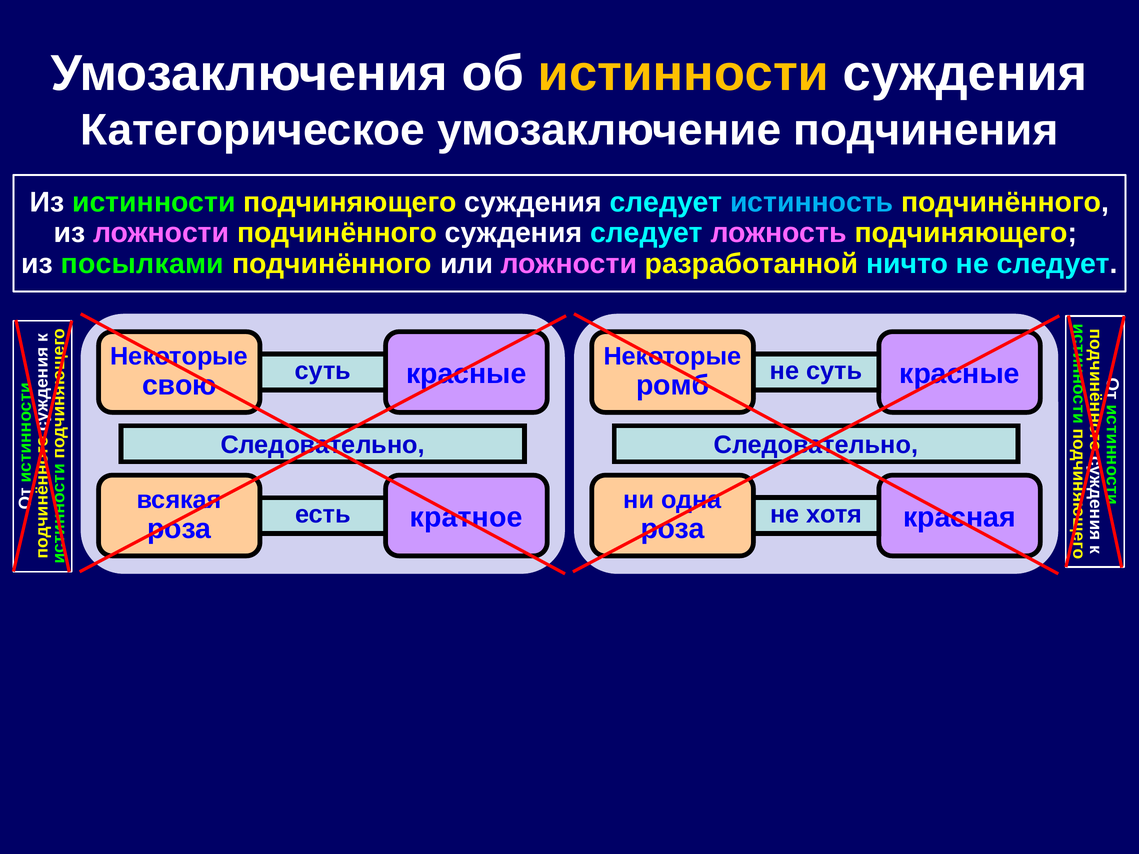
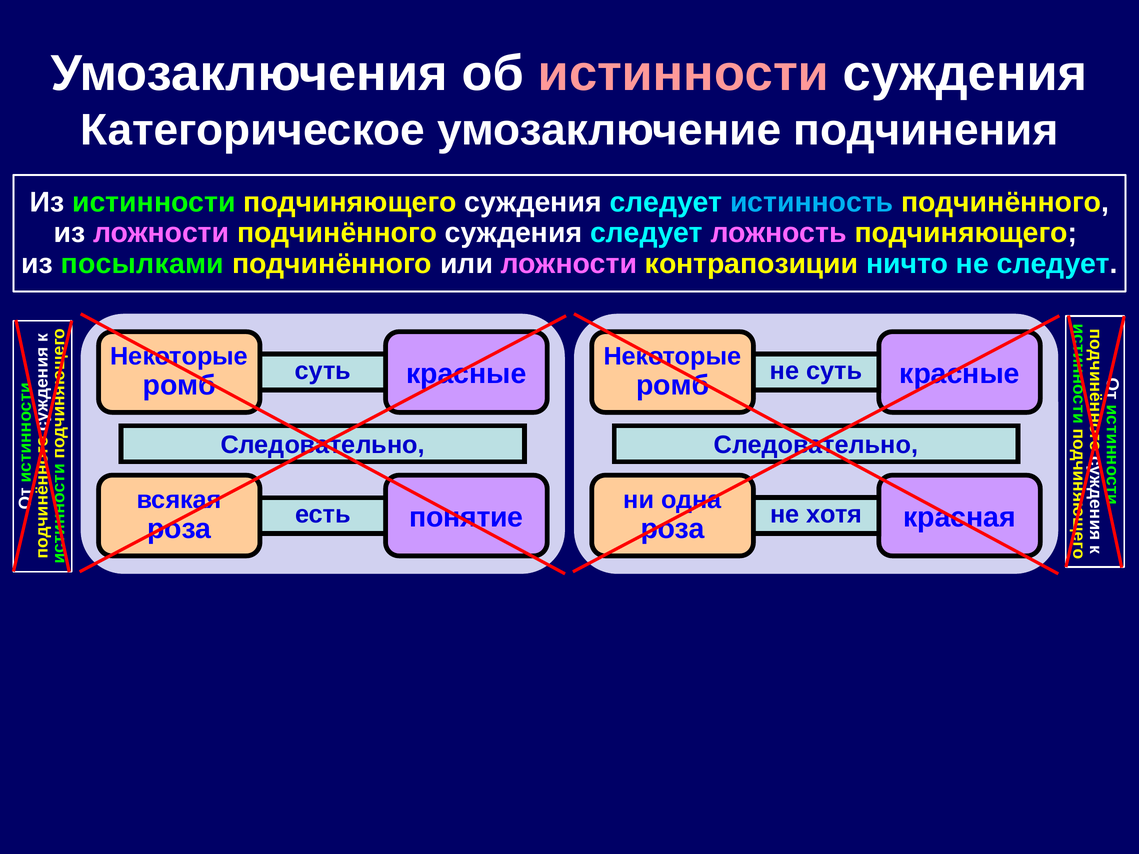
истинности colour: yellow -> pink (683, 74)
разработанной: разработанной -> контрапозиции (752, 264)
свою: свою -> ромб (179, 386)
кратное: кратное -> понятие (466, 518)
